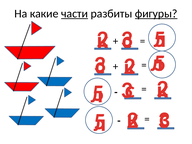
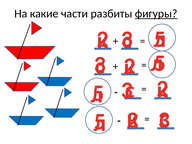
части underline: present -> none (75, 14)
